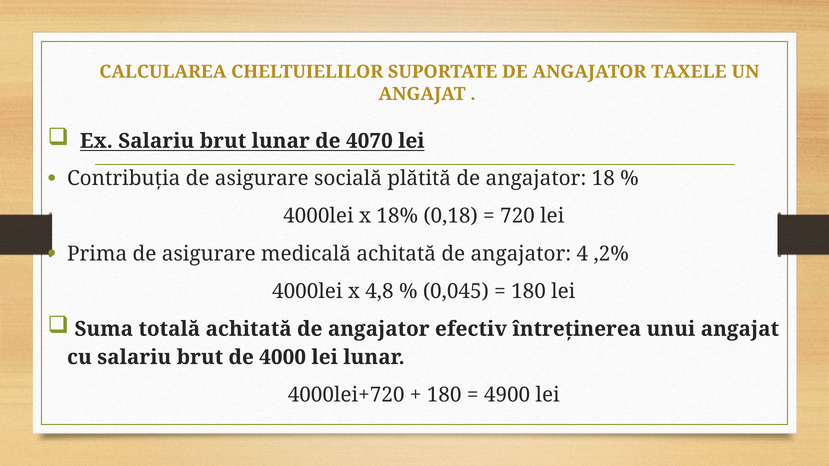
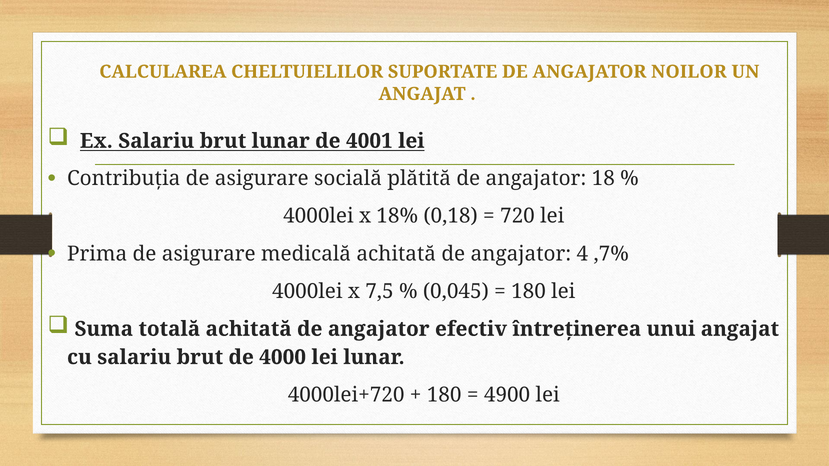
TAXELE: TAXELE -> NOILOR (689, 72)
4070: 4070 -> 4001 (369, 141)
,2%: ,2% -> ,7% (611, 254)
4,8: 4,8 -> 7,5 (379, 292)
